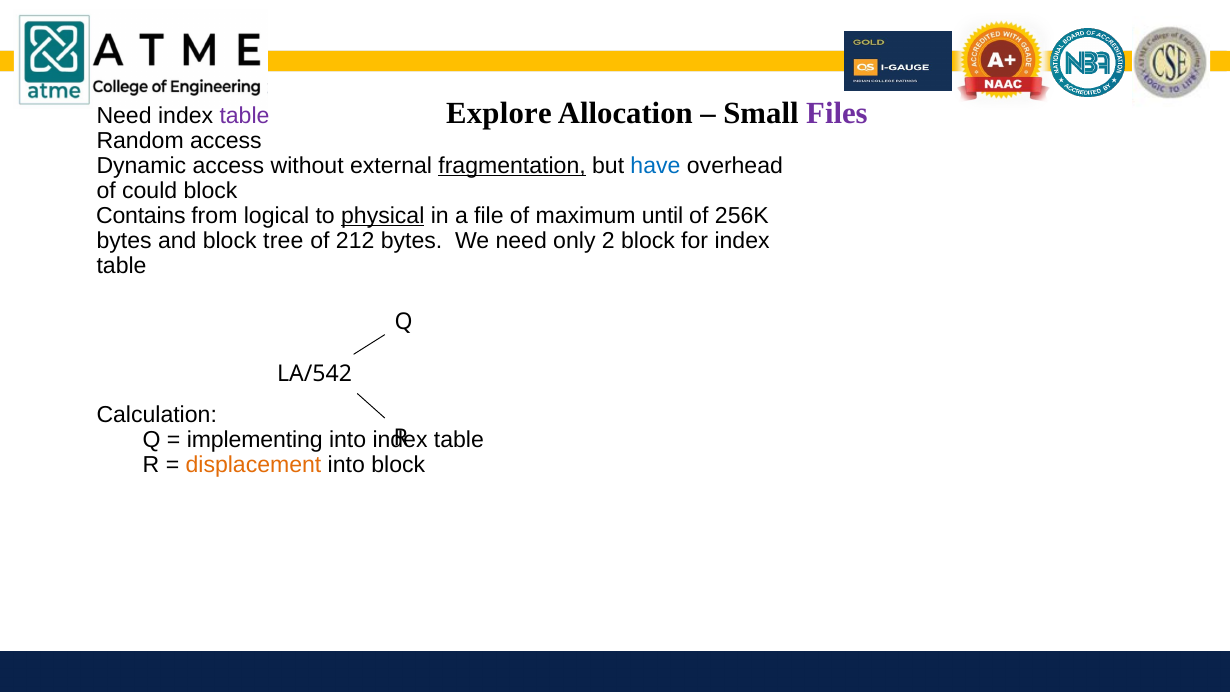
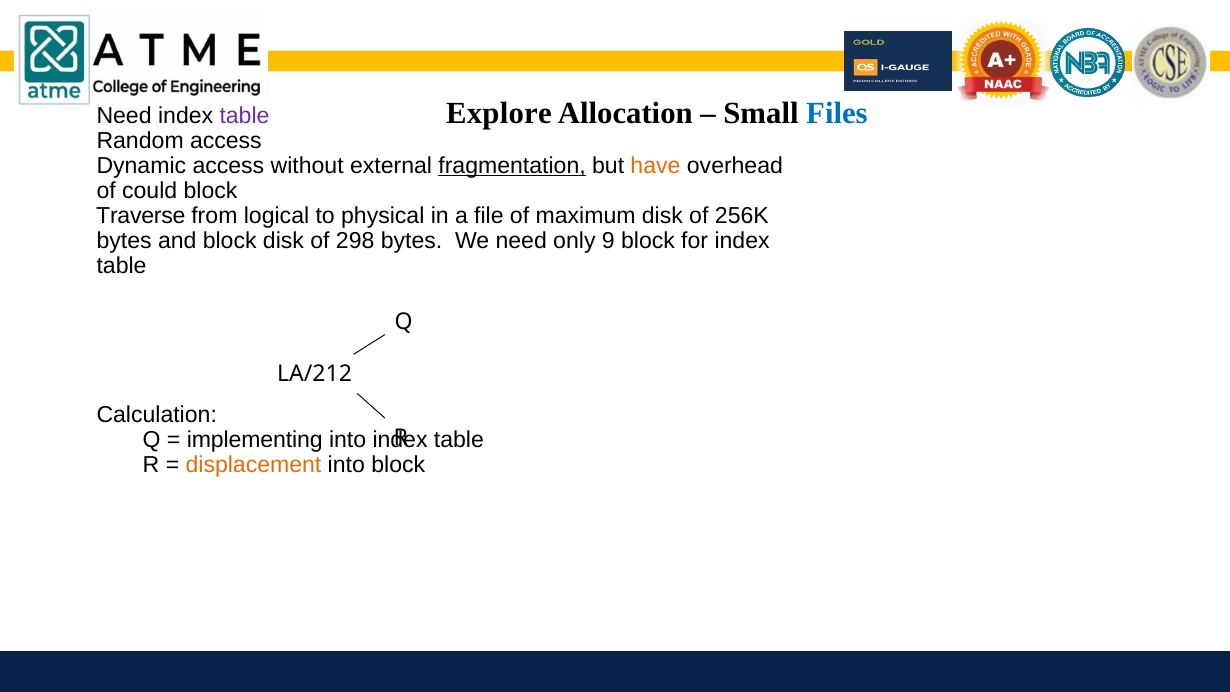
Files colour: purple -> blue (837, 113)
have colour: blue -> orange (655, 166)
Contains: Contains -> Traverse (141, 216)
physical underline: present -> none (383, 216)
maximum until: until -> disk (662, 216)
block tree: tree -> disk (283, 241)
212: 212 -> 298 (355, 241)
2: 2 -> 9 (608, 241)
LA/542: LA/542 -> LA/212 (315, 374)
